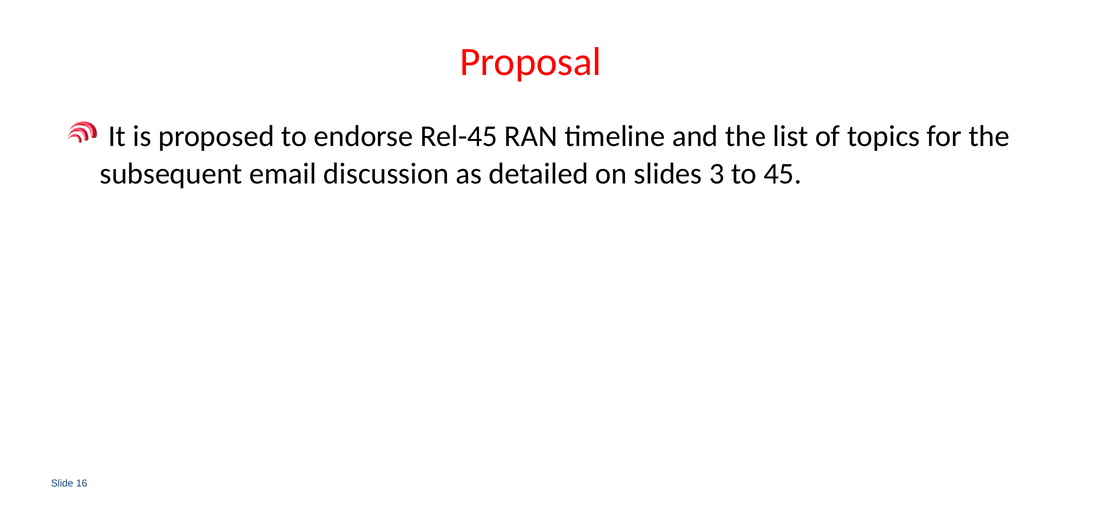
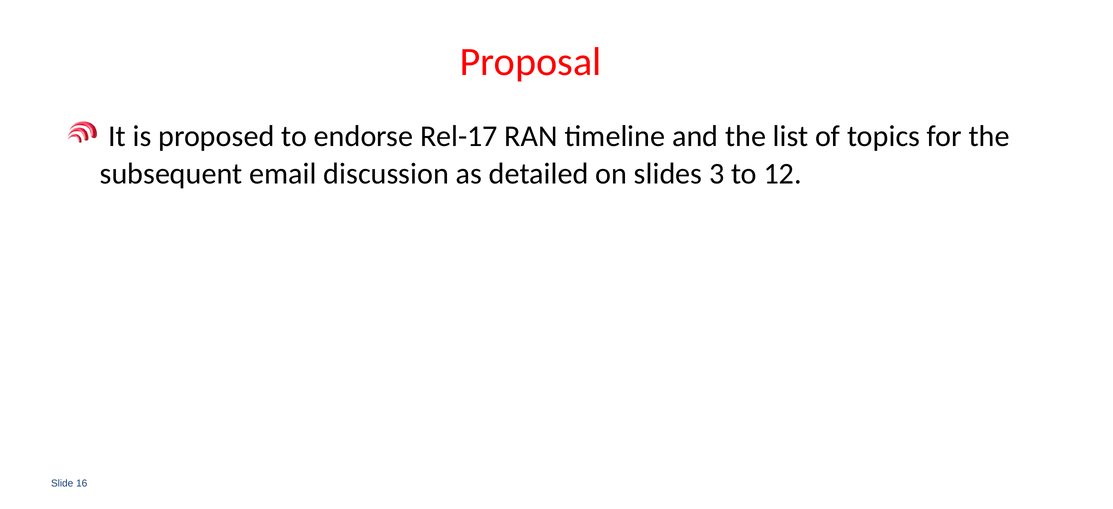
Rel-45: Rel-45 -> Rel-17 (459, 137)
45: 45 -> 12 (783, 174)
